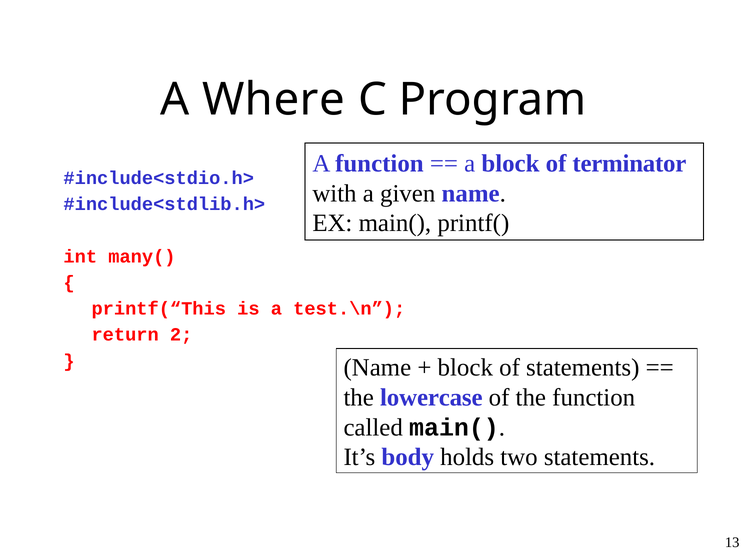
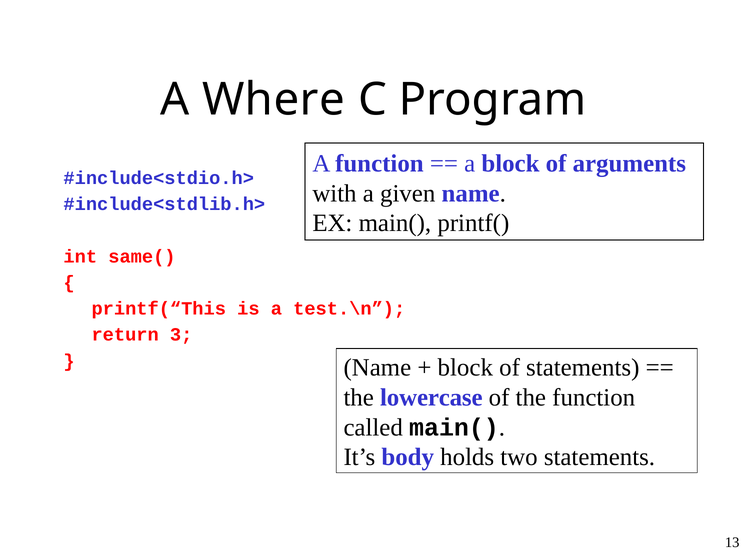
terminator: terminator -> arguments (629, 164)
many(: many( -> same( (142, 257)
2: 2 -> 3 (181, 335)
